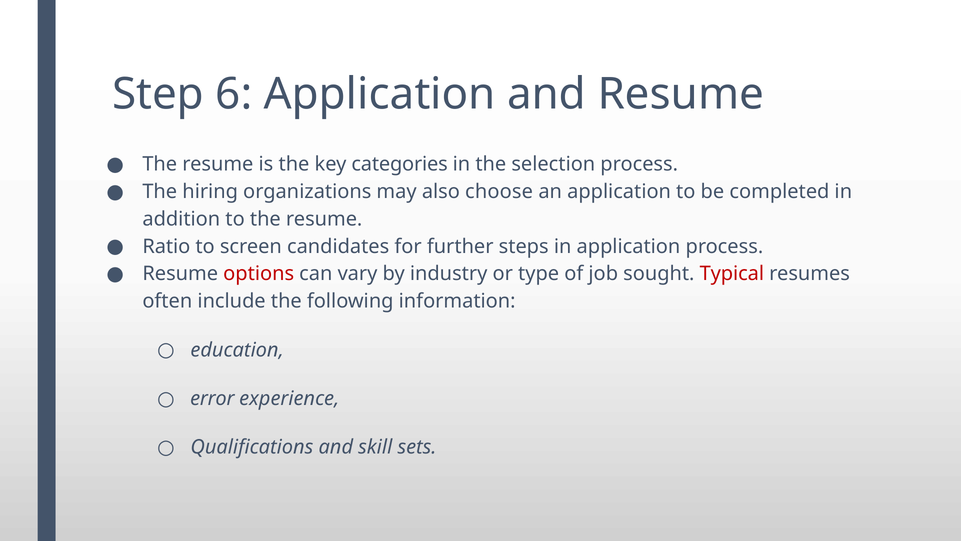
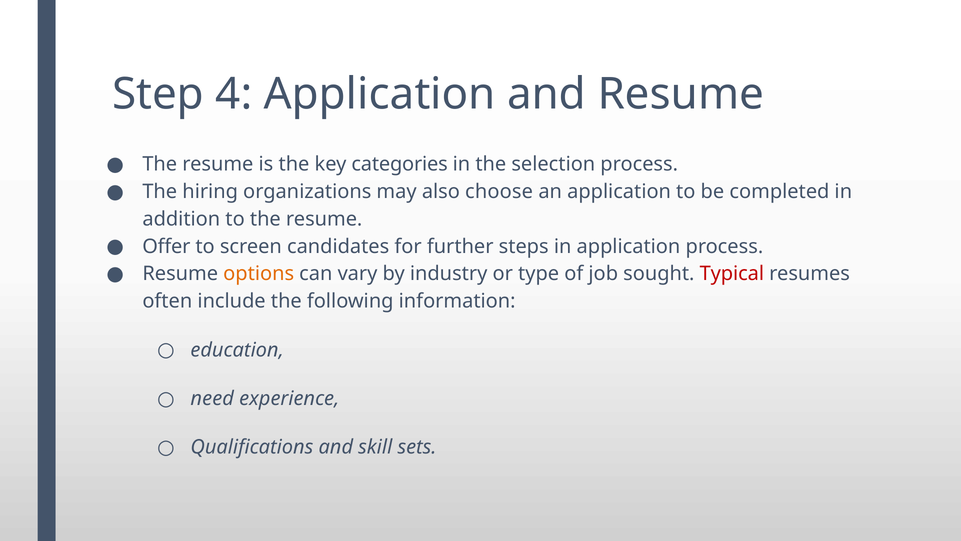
6: 6 -> 4 (234, 94)
Ratio: Ratio -> Offer (166, 246)
options colour: red -> orange (259, 274)
error: error -> need (212, 398)
